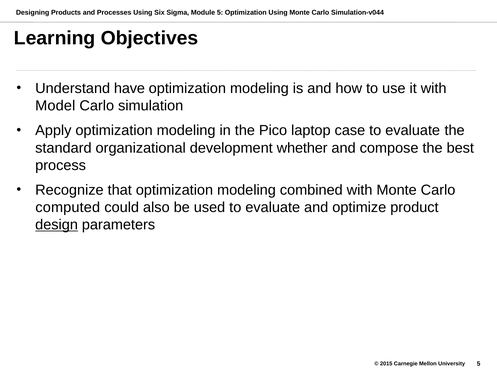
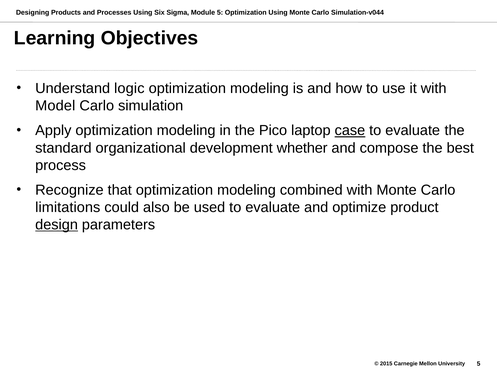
have: have -> logic (129, 88)
case underline: none -> present (350, 130)
computed: computed -> limitations (68, 207)
